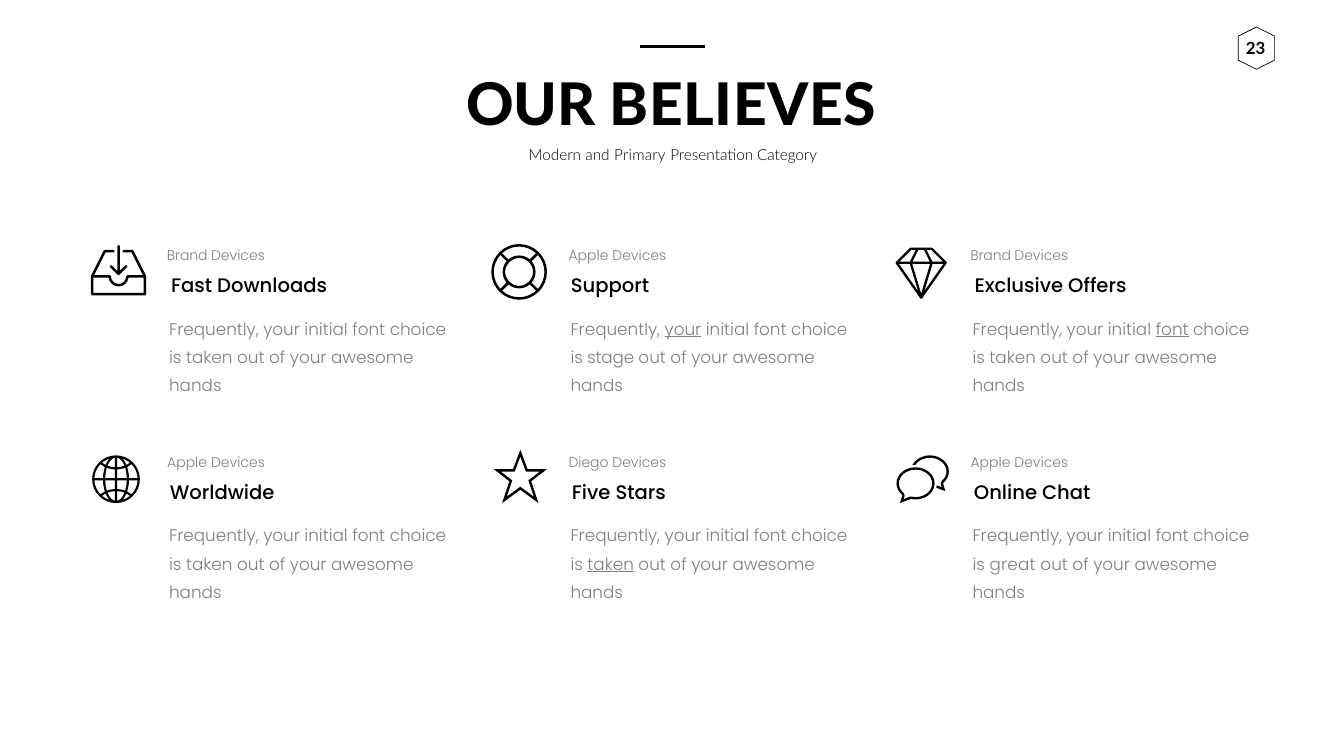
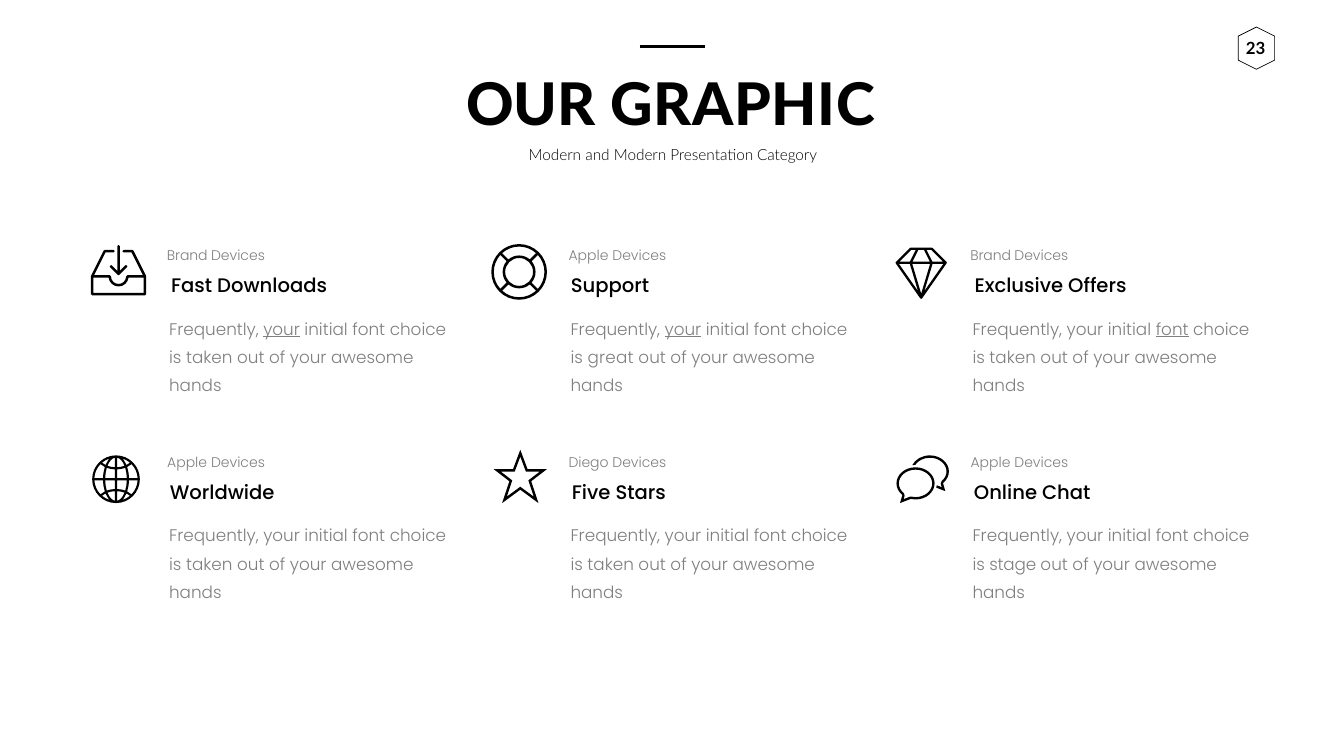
BELIEVES: BELIEVES -> GRAPHIC (743, 106)
and Primary: Primary -> Modern (640, 155)
your underline: none -> present (282, 329)
stage: stage -> great (611, 358)
taken underline: present -> none (611, 564)
great: great -> stage (1013, 564)
